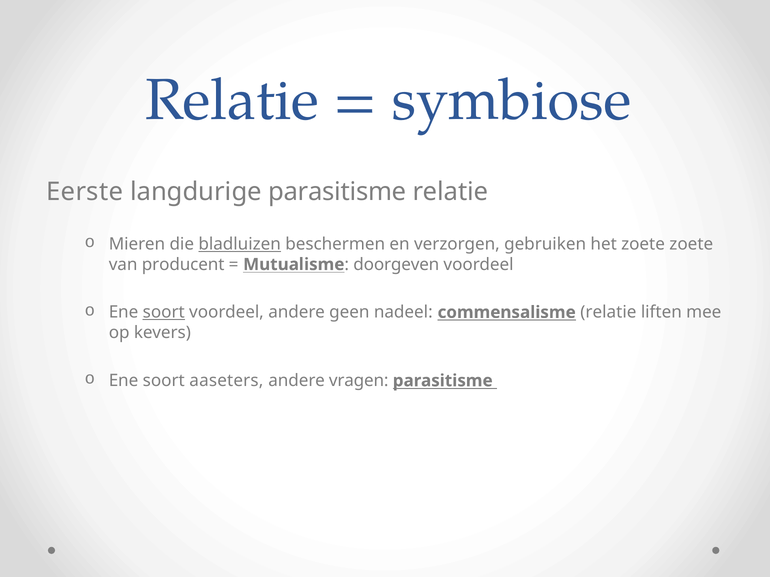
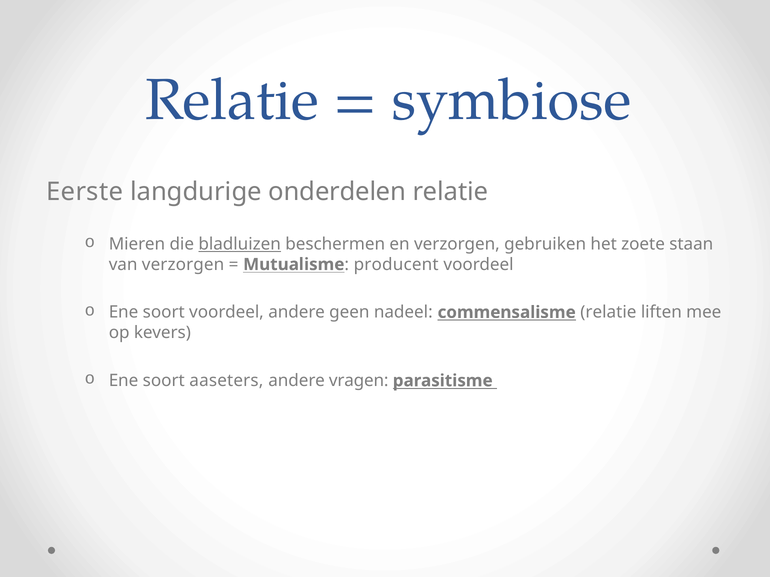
langdurige parasitisme: parasitisme -> onderdelen (337, 192)
zoete zoete: zoete -> staan (691, 244)
van producent: producent -> verzorgen (183, 265)
doorgeven: doorgeven -> producent (396, 265)
soort underline: present -> none (164, 313)
